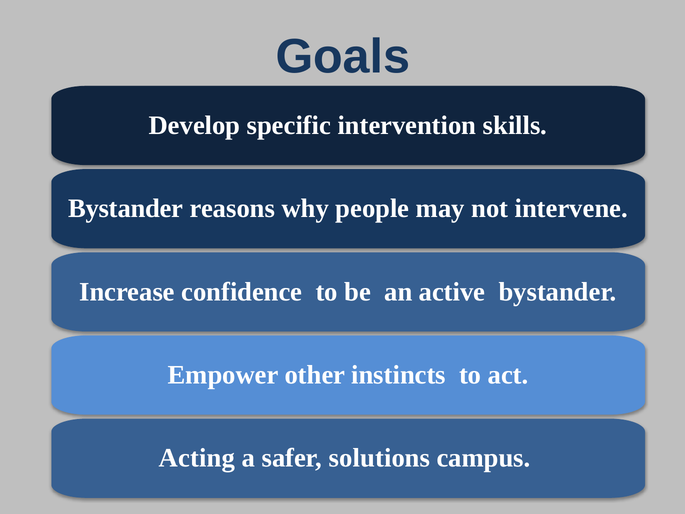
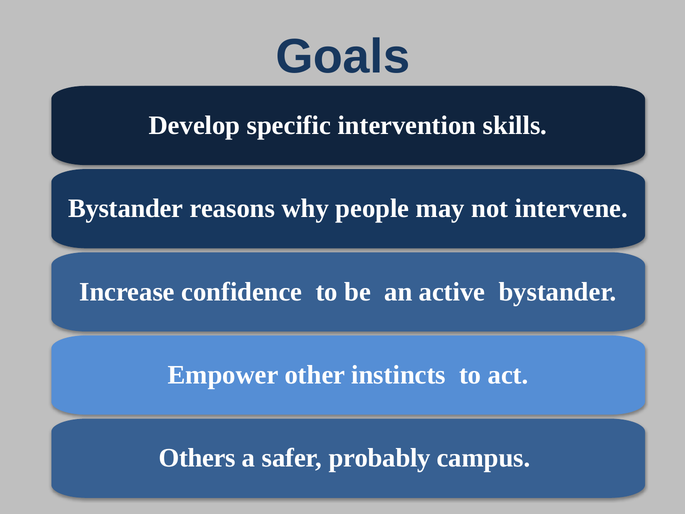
Acting: Acting -> Others (197, 458)
solutions: solutions -> probably (380, 458)
